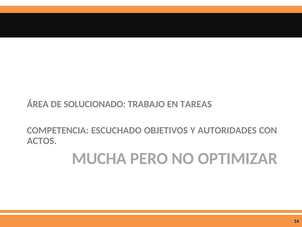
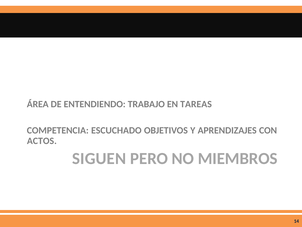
SOLUCIONADO: SOLUCIONADO -> ENTENDIENDO (95, 104)
AUTORIDADES: AUTORIDADES -> APRENDIZAJES (227, 130)
MUCHA: MUCHA -> SIGUEN (99, 158)
OPTIMIZAR: OPTIMIZAR -> MIEMBROS (238, 158)
